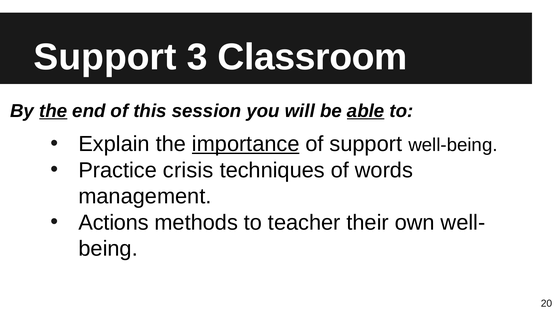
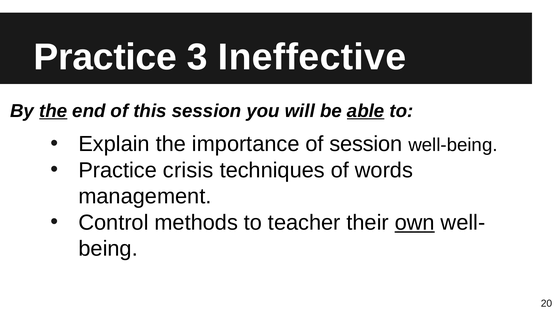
Support: Support -> Practice (105, 57)
Classroom: Classroom -> Ineffective (312, 57)
importance underline: present -> none (246, 144)
of support: support -> session (366, 144)
Actions: Actions -> Control (114, 223)
own underline: none -> present (415, 223)
